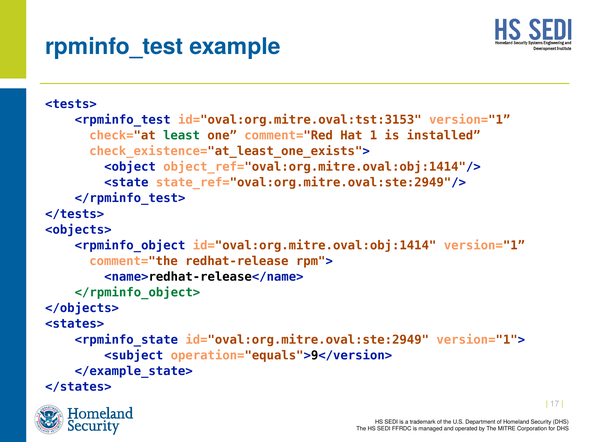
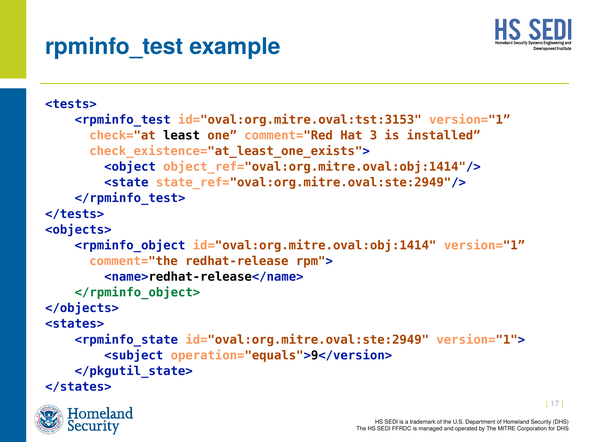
least colour: green -> black (182, 135)
1: 1 -> 3 (374, 135)
</example_state>: </example_state> -> </pkgutil_state> (134, 371)
